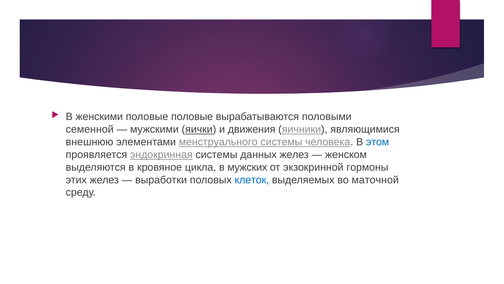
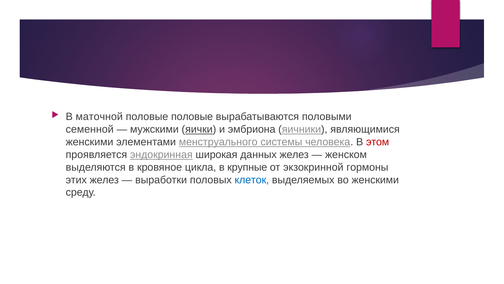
женскими: женскими -> маточной (99, 117)
движения: движения -> эмбриона (252, 129)
внешнюю: внешнюю -> женскими (90, 142)
этом colour: blue -> red (378, 142)
эндокринная системы: системы -> широкая (216, 154)
мужских: мужских -> крупные (247, 167)
во маточной: маточной -> женскими (375, 180)
